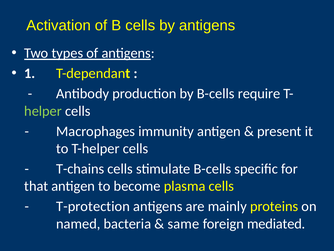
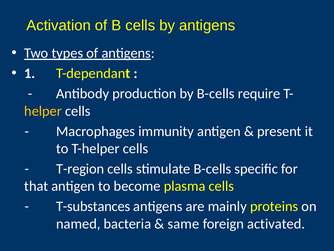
helper colour: light green -> yellow (43, 111)
T-chains: T-chains -> T-region (80, 169)
T-protection: T-protection -> T-substances (93, 206)
mediated: mediated -> activated (276, 223)
